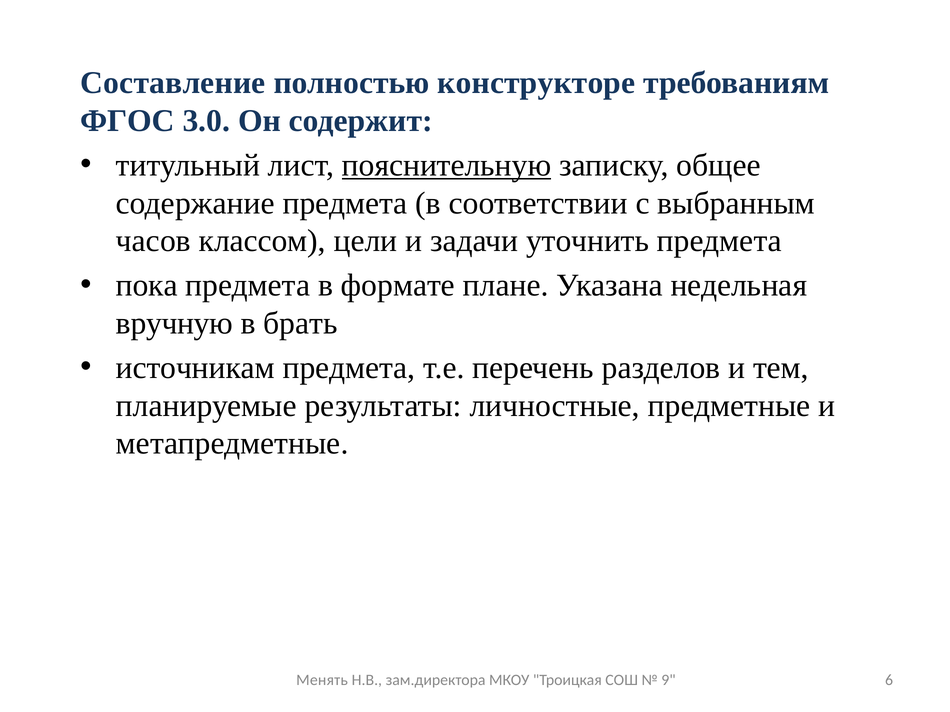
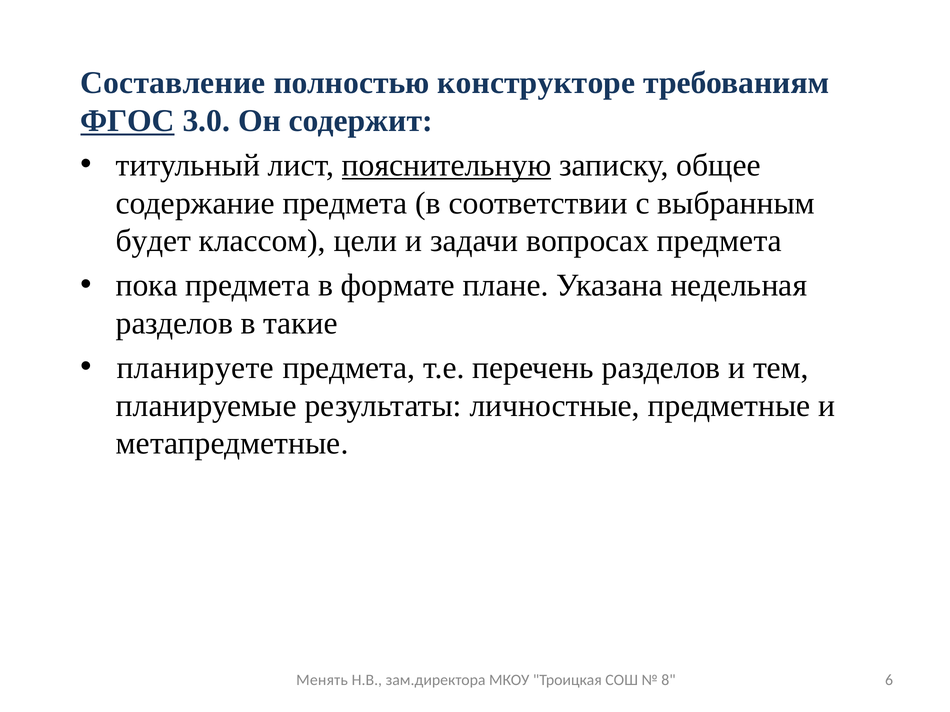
ФГОС underline: none -> present (128, 121)
часов: часов -> будет (154, 241)
уточнить: уточнить -> вопросах (588, 241)
вручную: вручную -> разделов (174, 324)
брать: брать -> такие (300, 324)
источникам: источникам -> планируете (195, 368)
9: 9 -> 8 (668, 680)
